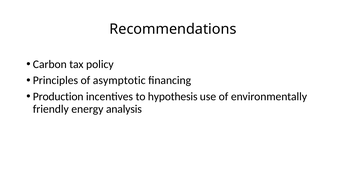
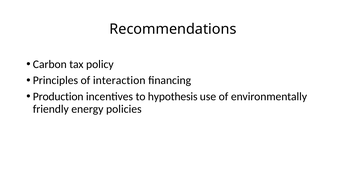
asymptotic: asymptotic -> interaction (119, 80)
analysis: analysis -> policies (124, 109)
